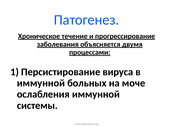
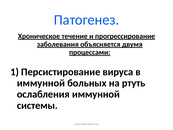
моче: моче -> ртуть (134, 83)
